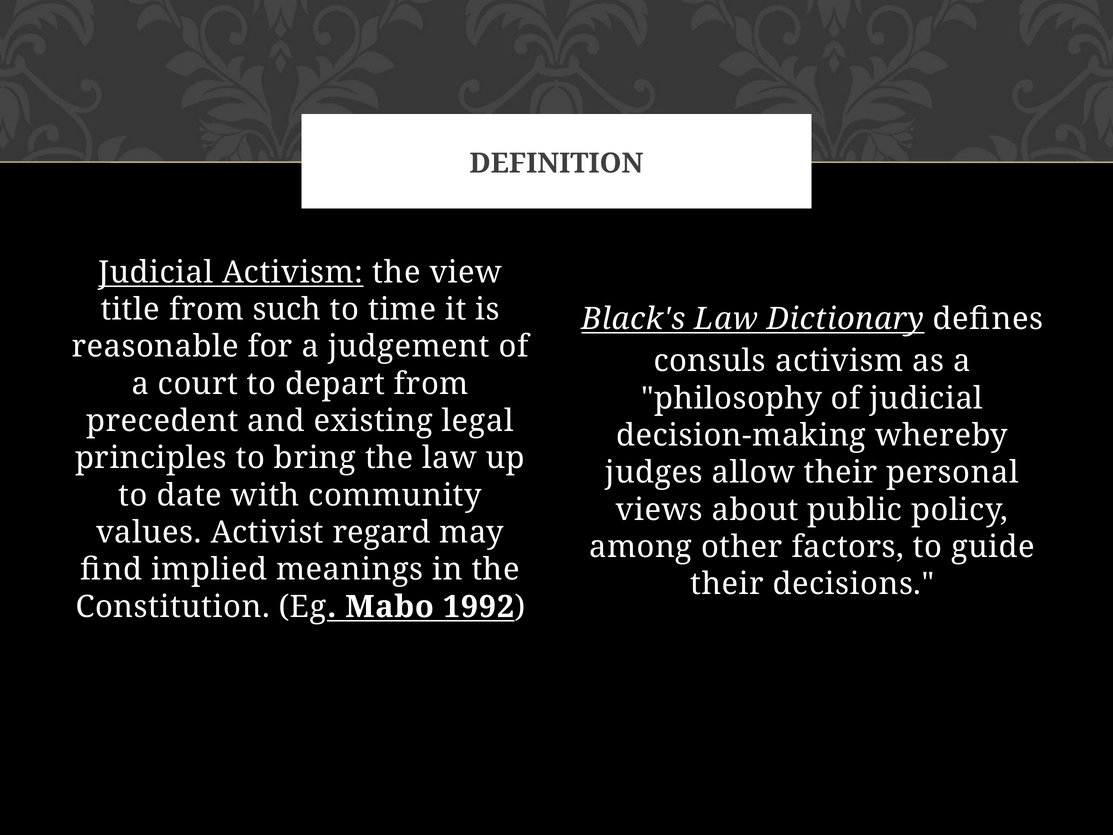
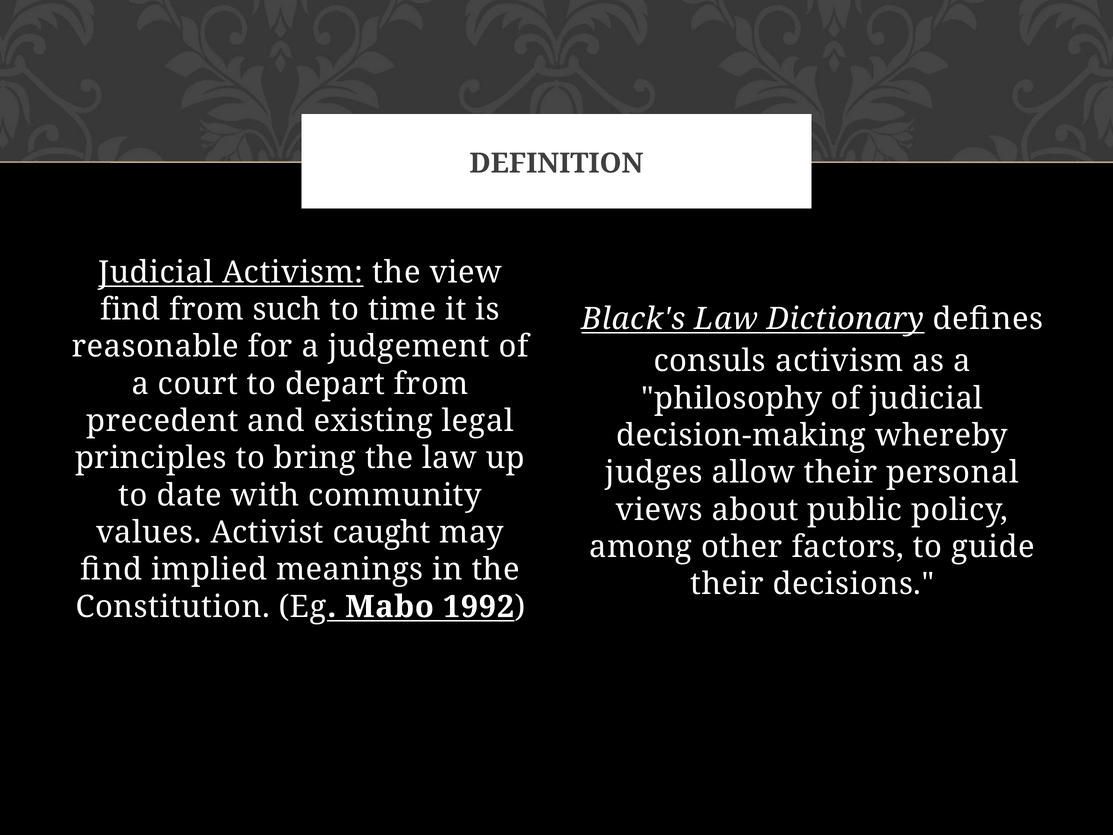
title: title -> find (130, 309)
regard: regard -> caught (382, 532)
